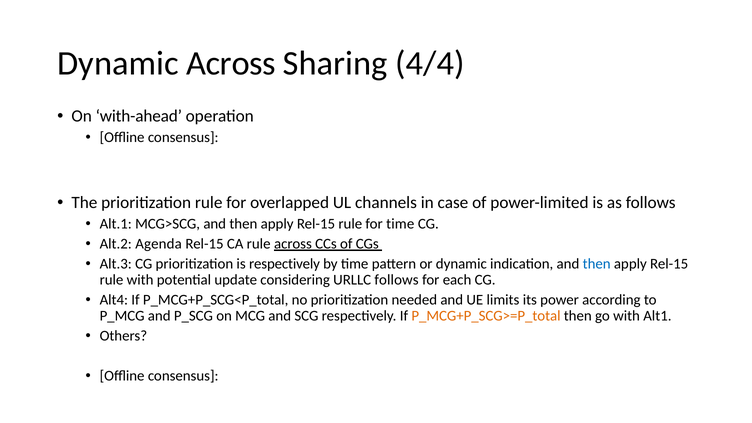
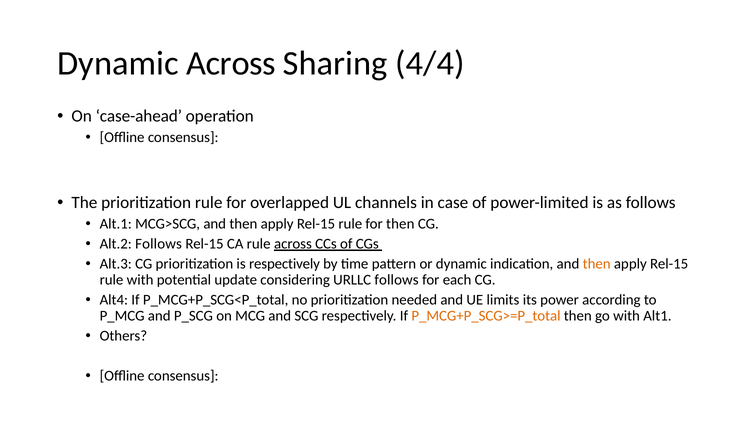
with-ahead: with-ahead -> case-ahead (139, 116)
for time: time -> then (400, 224)
Alt.2 Agenda: Agenda -> Follows (159, 244)
then colour: blue -> orange (597, 264)
